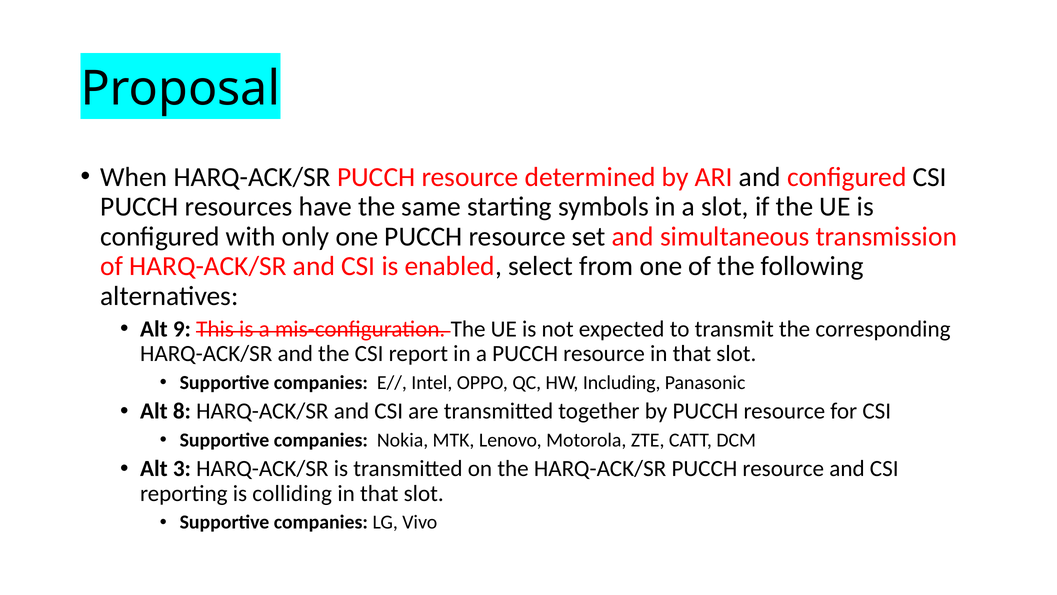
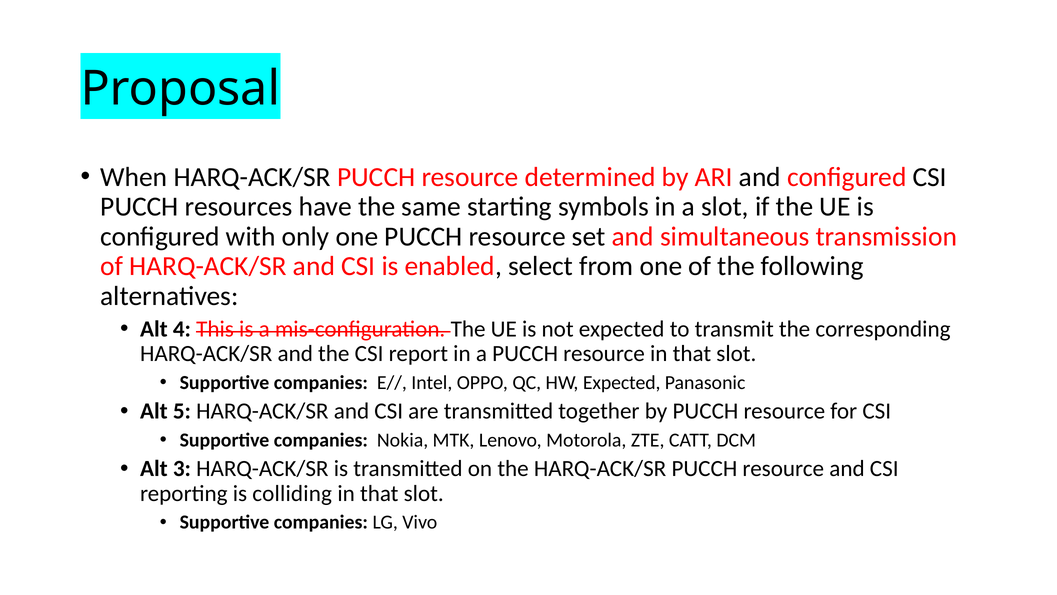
9: 9 -> 4 (182, 329)
HW Including: Including -> Expected (622, 382)
8: 8 -> 5 (182, 411)
